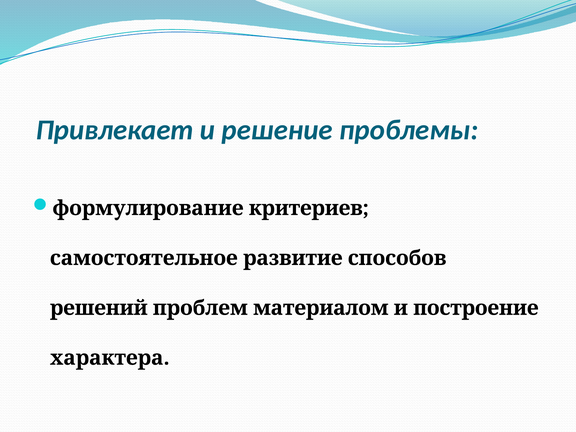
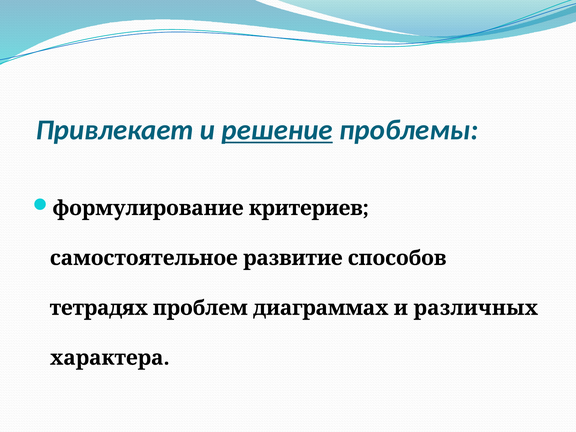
решение underline: none -> present (277, 130)
решений: решений -> тетрадях (99, 308)
материалом: материалом -> диаграммах (321, 308)
построение: построение -> различных (476, 308)
